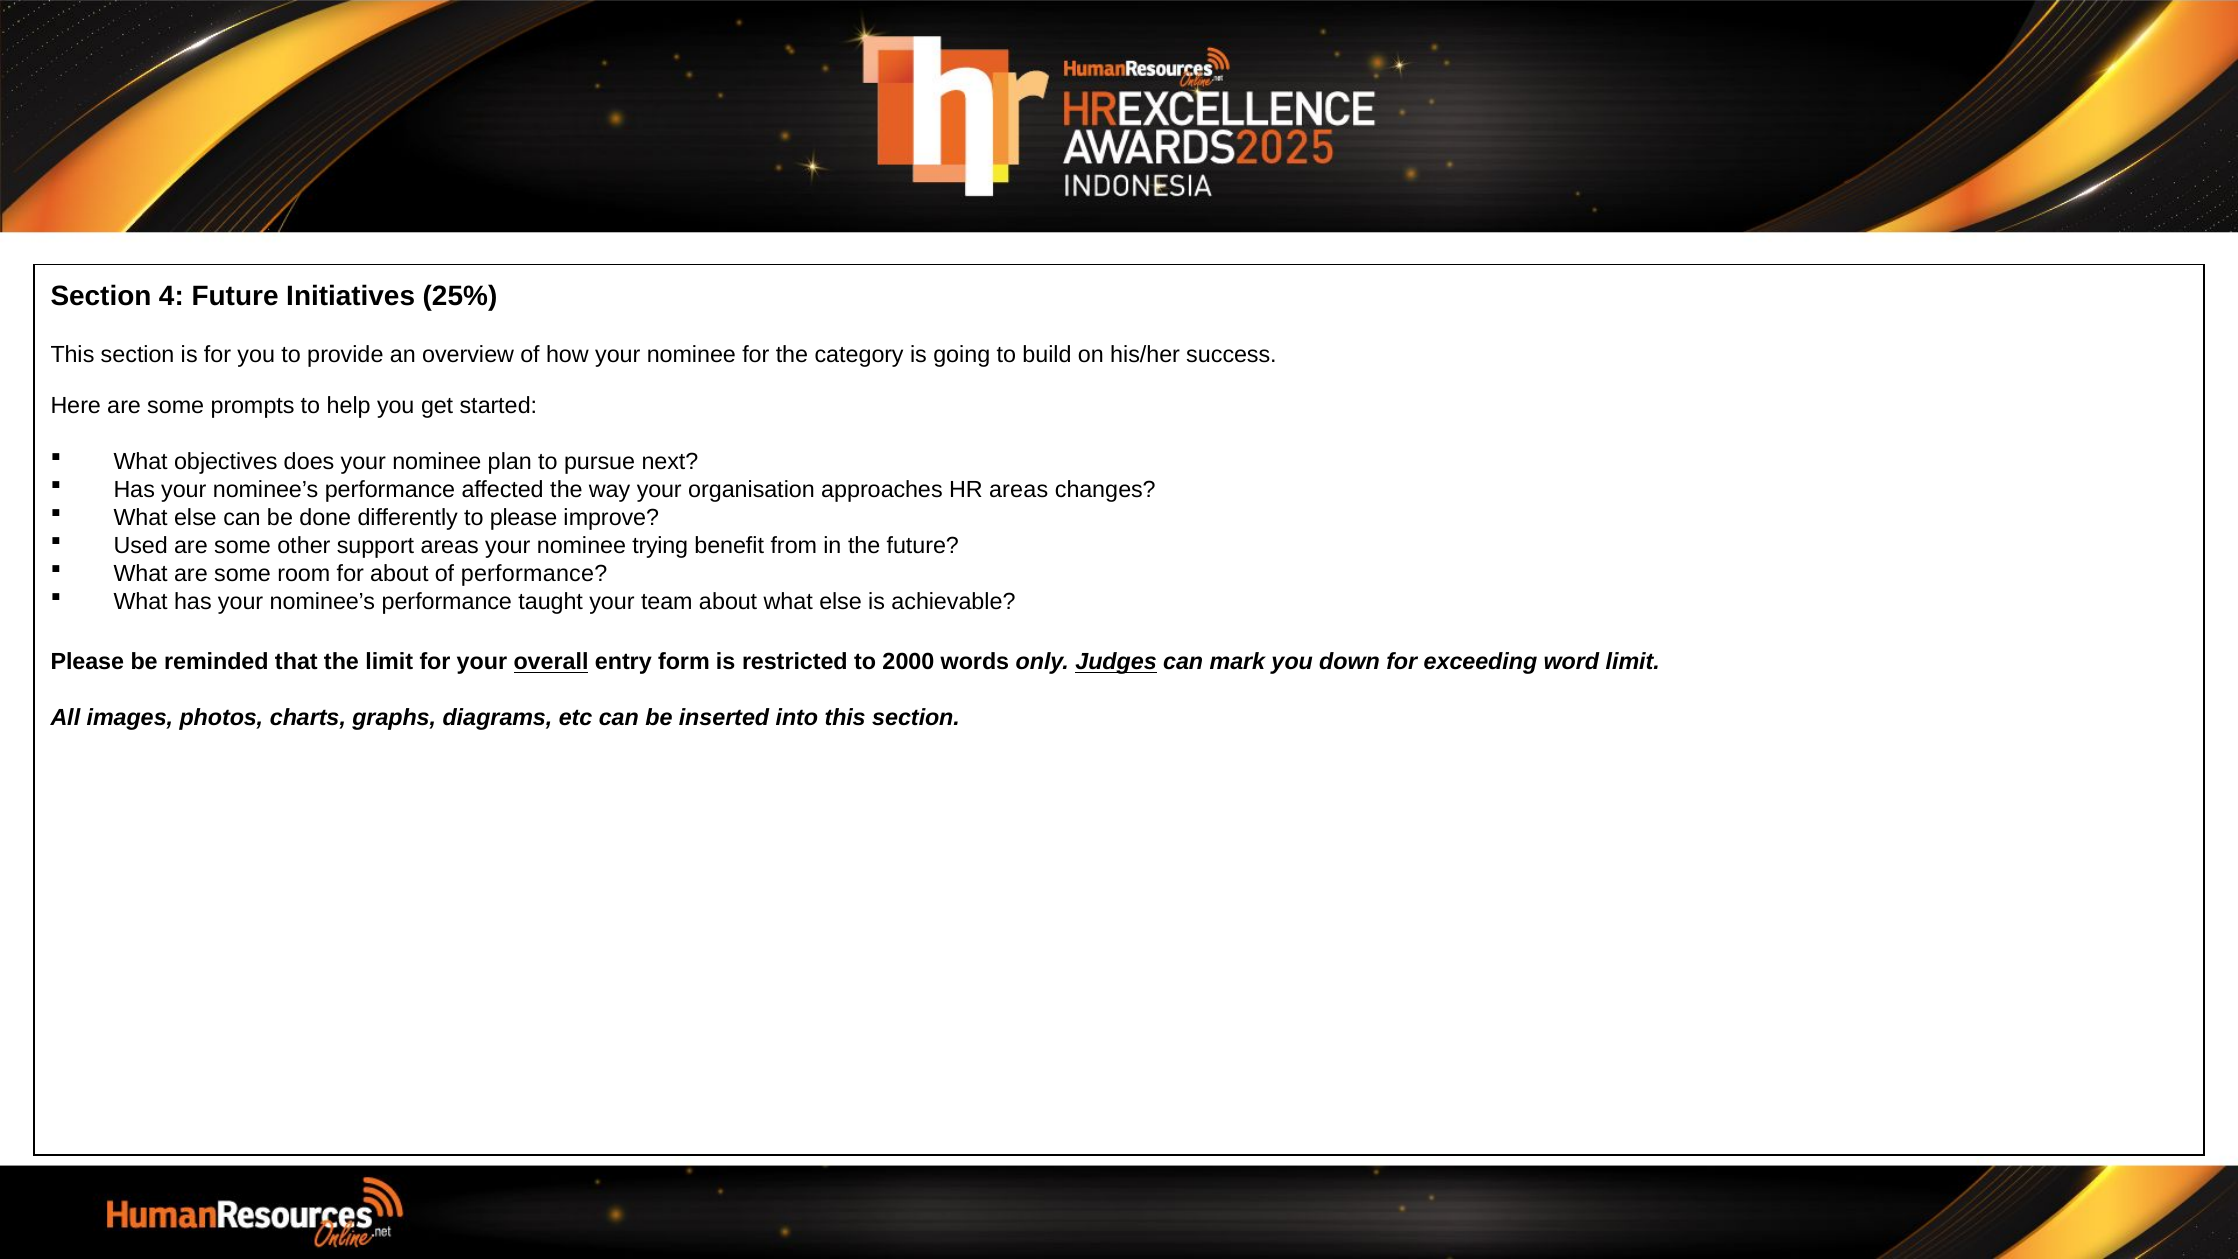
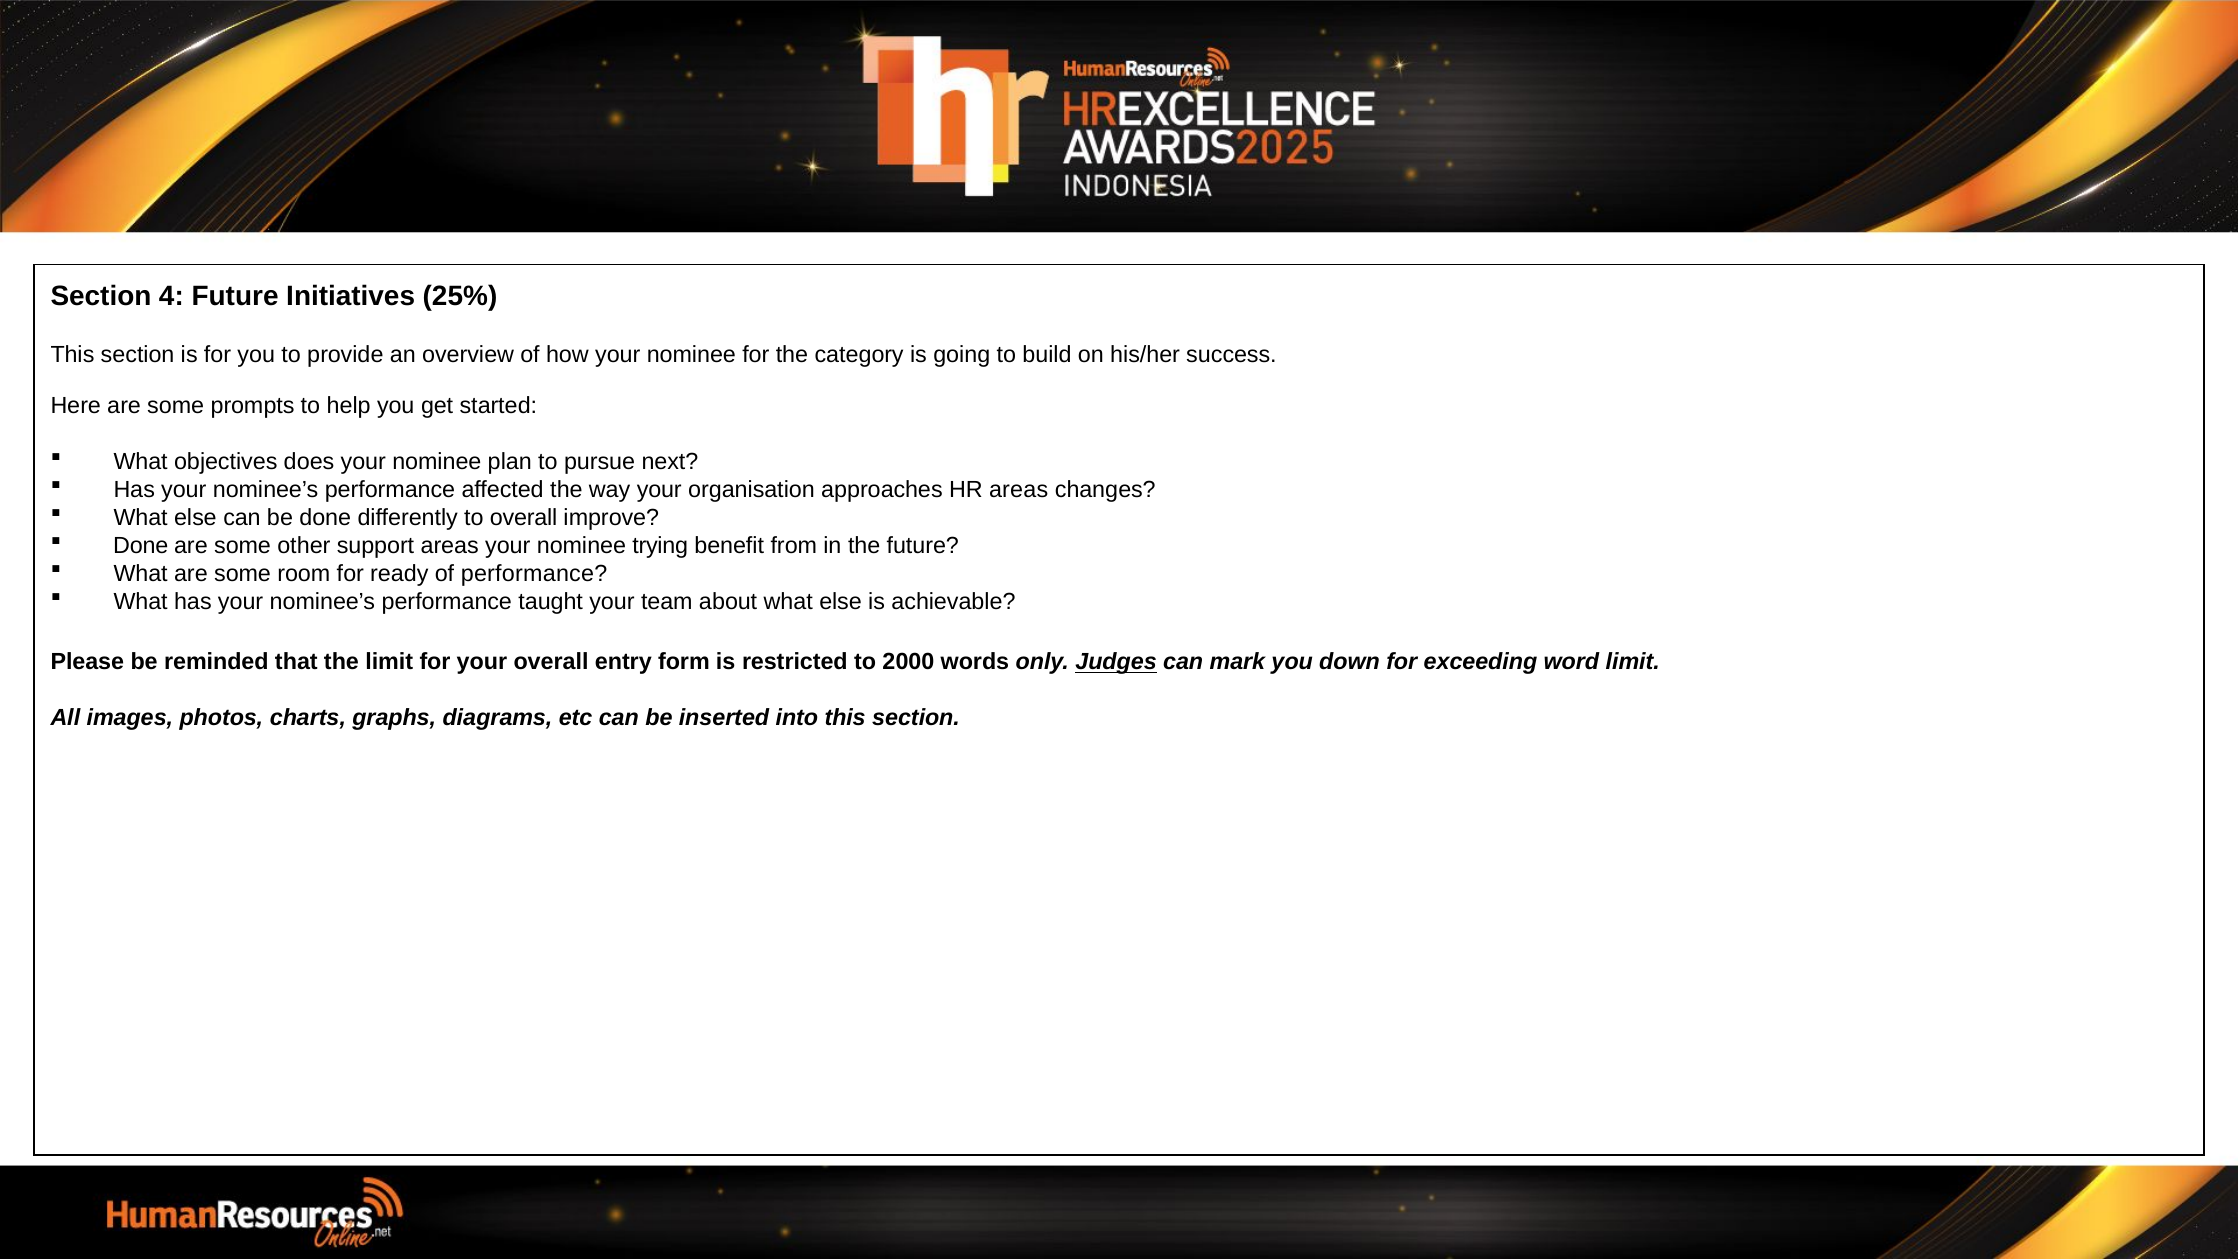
to please: please -> overall (524, 518)
Used: Used -> Done (141, 546)
for about: about -> ready (399, 574)
overall underline: present -> none (551, 662)
